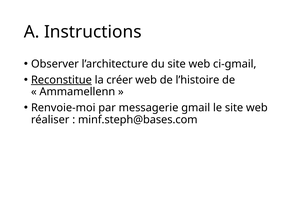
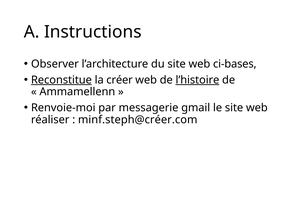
ci-gmail: ci-gmail -> ci-bases (235, 64)
l’histoire underline: none -> present (197, 80)
minf.steph@bases.com: minf.steph@bases.com -> minf.steph@créer.com (138, 119)
